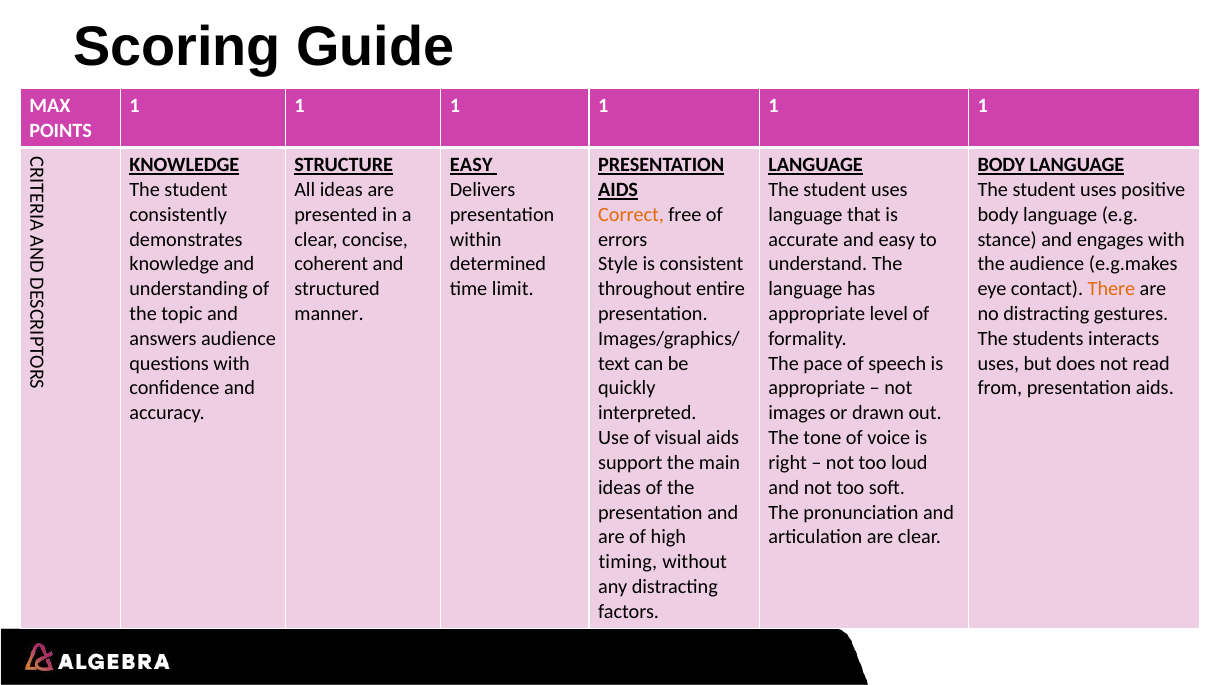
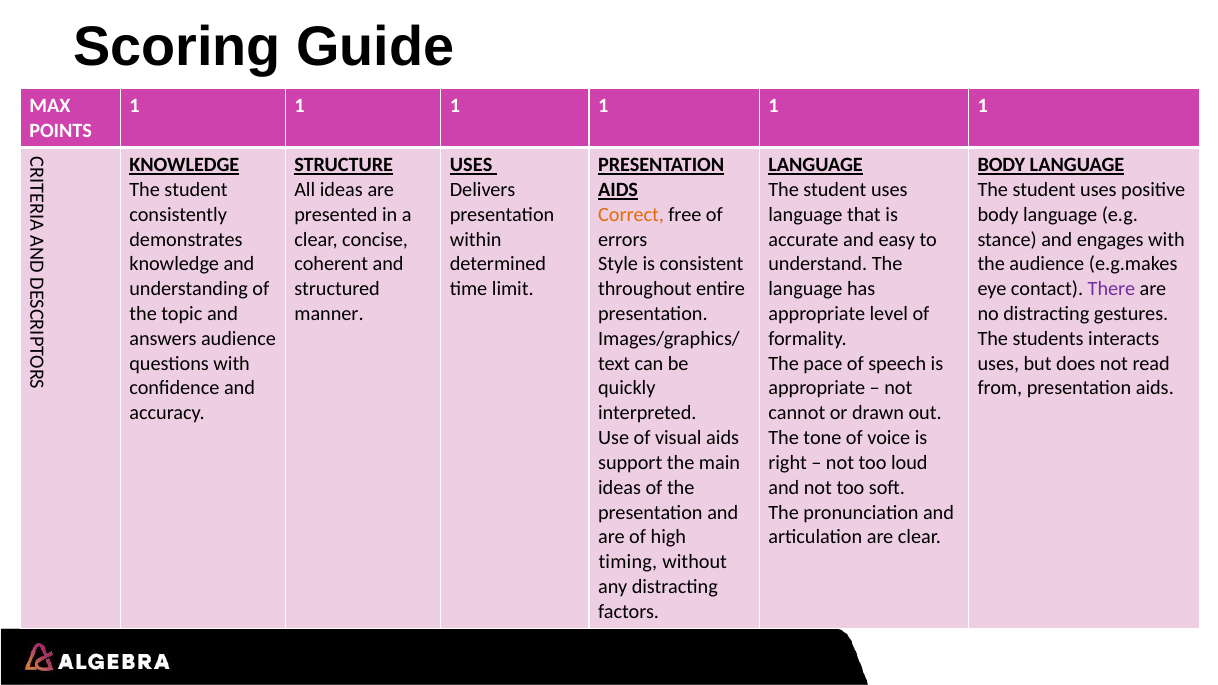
EASY: EASY -> USES (471, 165)
There colour: orange -> purple (1111, 289)
images: images -> cannot (797, 413)
